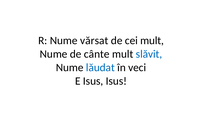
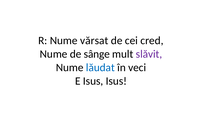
cei mult: mult -> cred (152, 40)
cânte: cânte -> sânge (97, 54)
slăvit colour: blue -> purple (149, 54)
